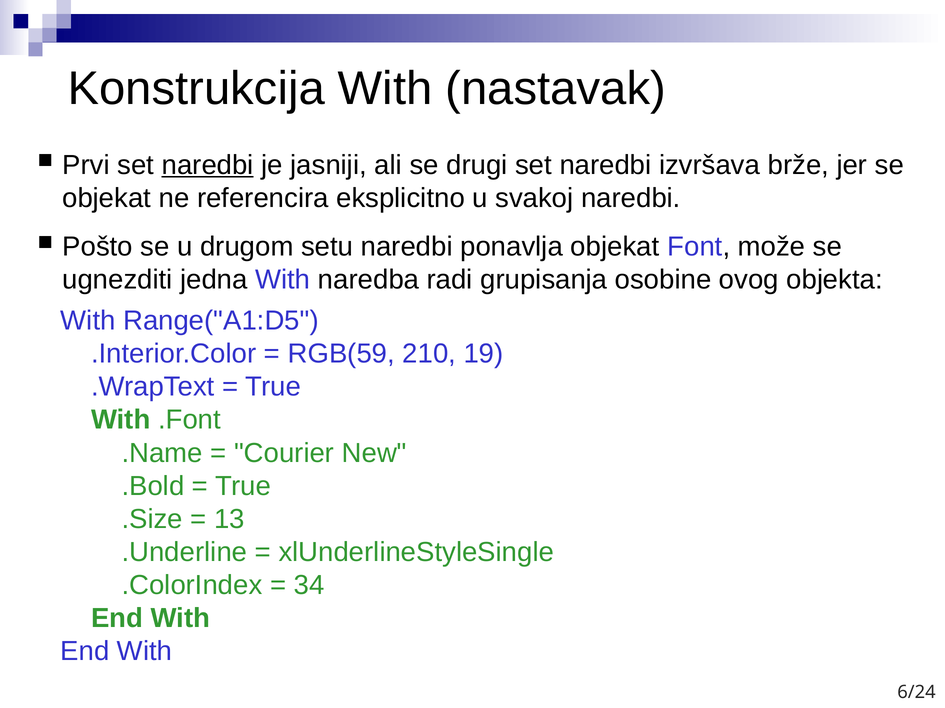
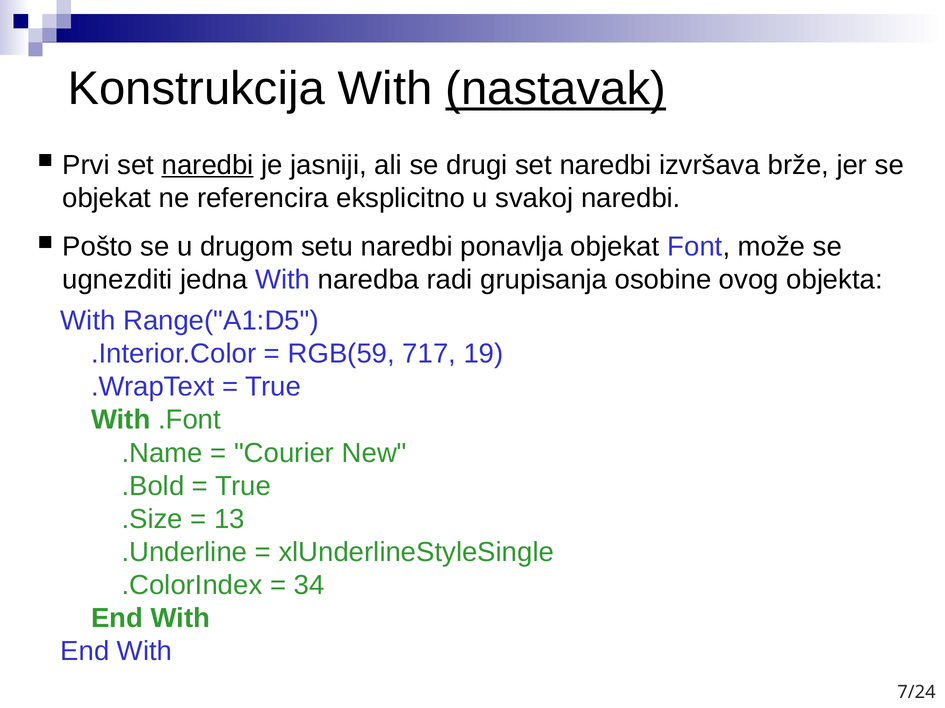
nastavak underline: none -> present (556, 89)
210: 210 -> 717 (429, 354)
6/24: 6/24 -> 7/24 (916, 693)
